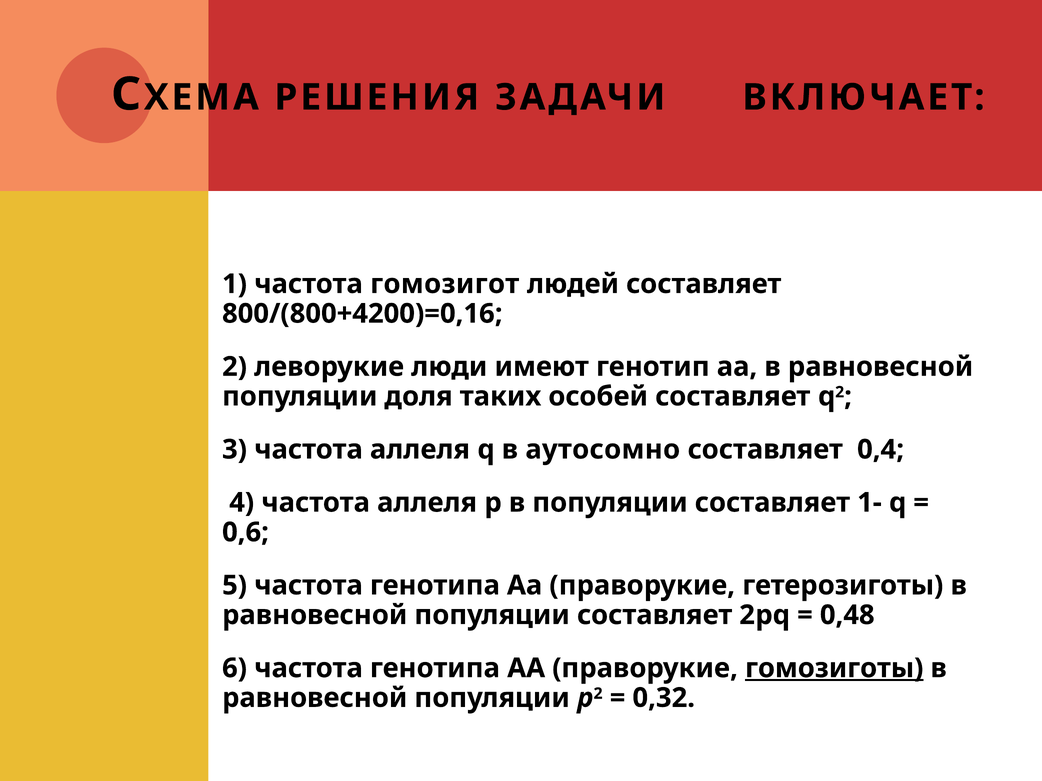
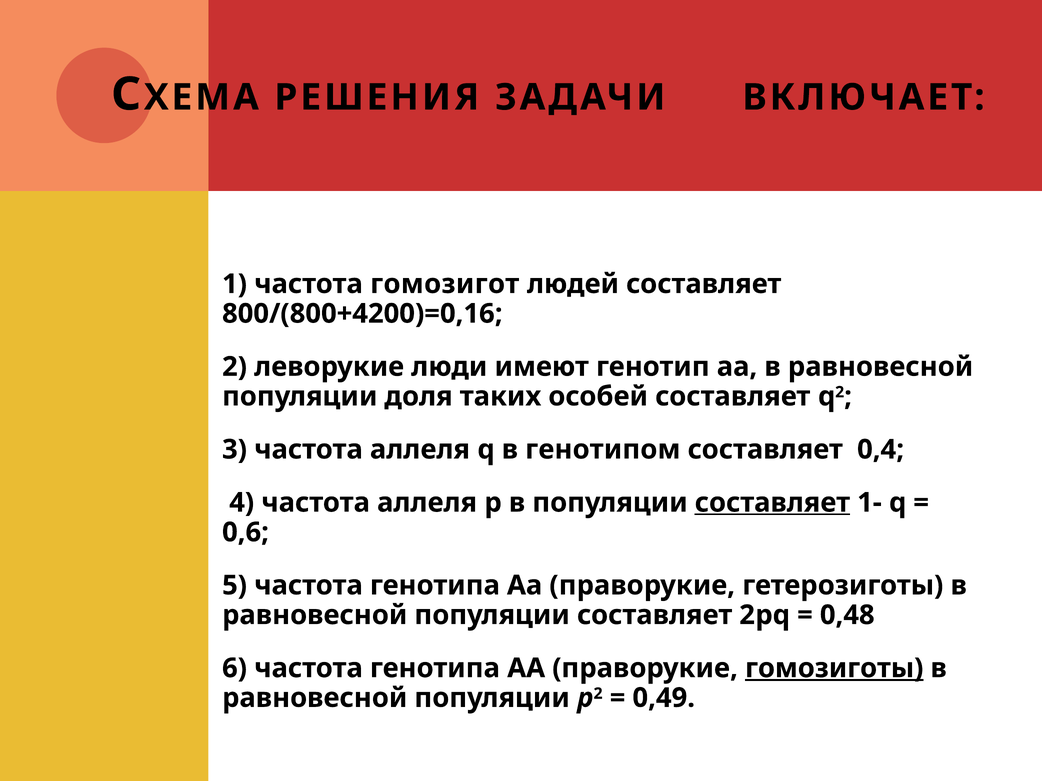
аутосомно: аутосомно -> генотипом (603, 450)
составляет underline: none -> present (772, 503)
0,32: 0,32 -> 0,49 (664, 698)
